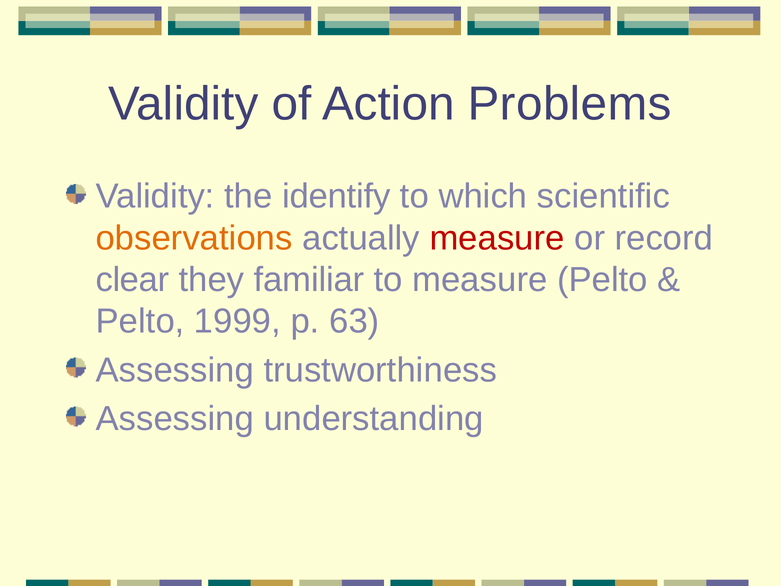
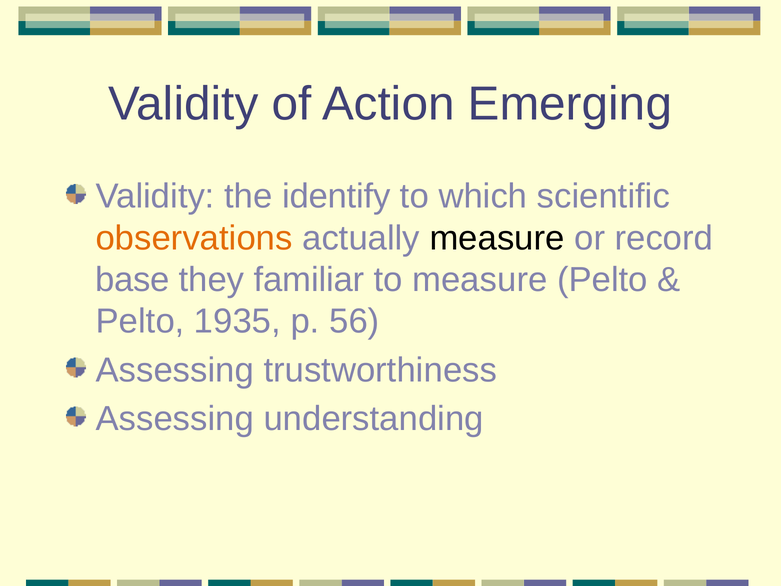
Problems: Problems -> Emerging (570, 104)
measure colour: red -> black (497, 238)
clear: clear -> base (132, 280)
1999: 1999 -> 1935 (237, 321)
63: 63 -> 56 (354, 321)
